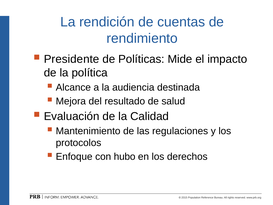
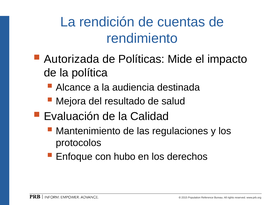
Presidente: Presidente -> Autorizada (72, 59)
